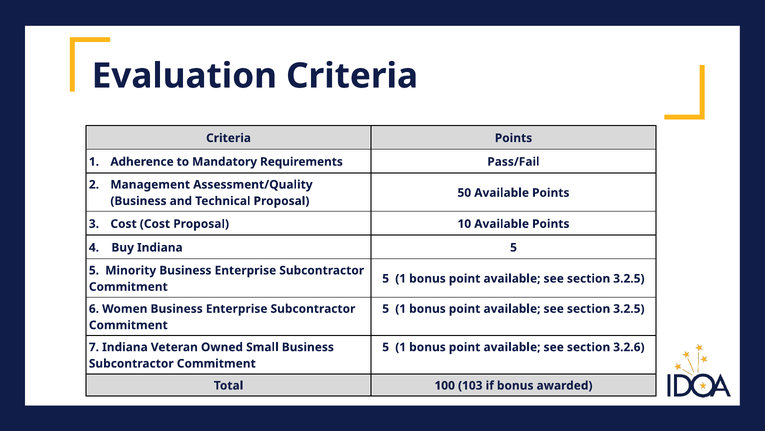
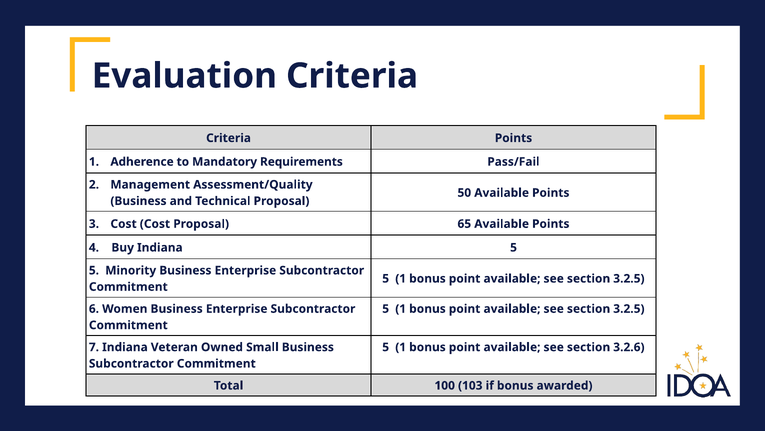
10: 10 -> 65 (464, 224)
